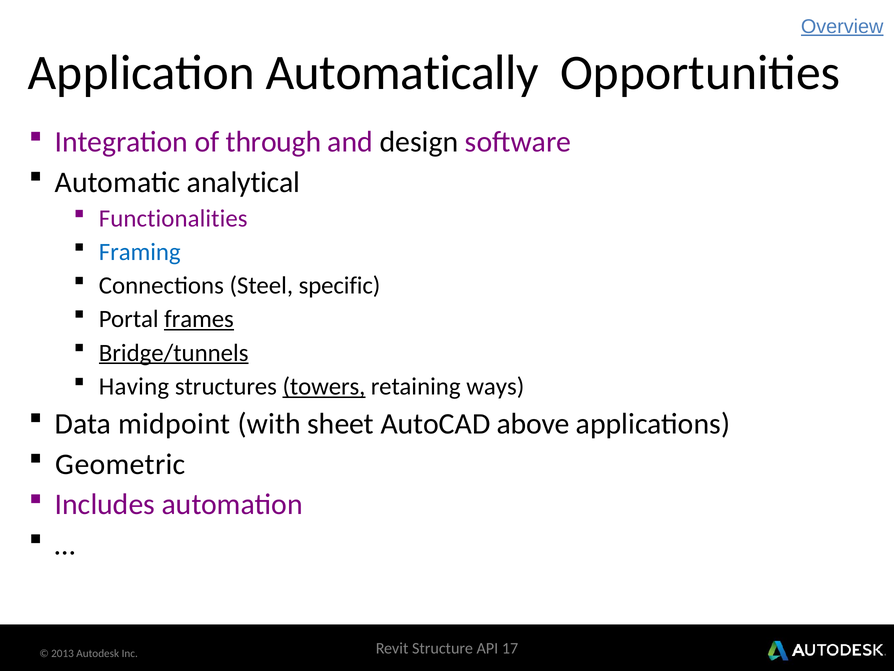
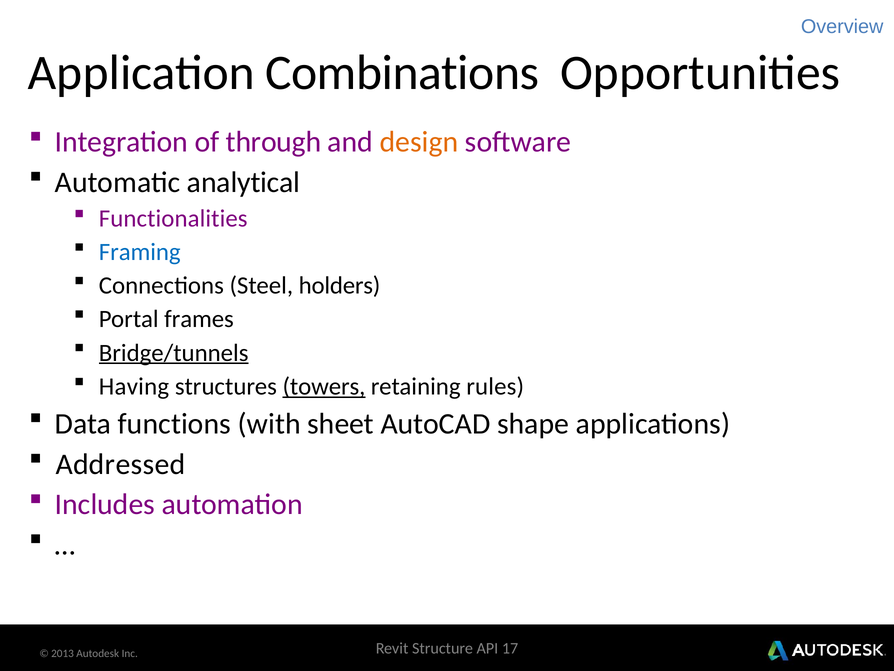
Overview underline: present -> none (842, 27)
Automatically: Automatically -> Combinations (402, 73)
design colour: black -> orange (419, 142)
specific: specific -> holders (340, 285)
frames underline: present -> none (199, 319)
ways: ways -> rules (495, 386)
midpoint: midpoint -> functions (174, 424)
above: above -> shape (533, 424)
Geometric: Geometric -> Addressed (120, 464)
